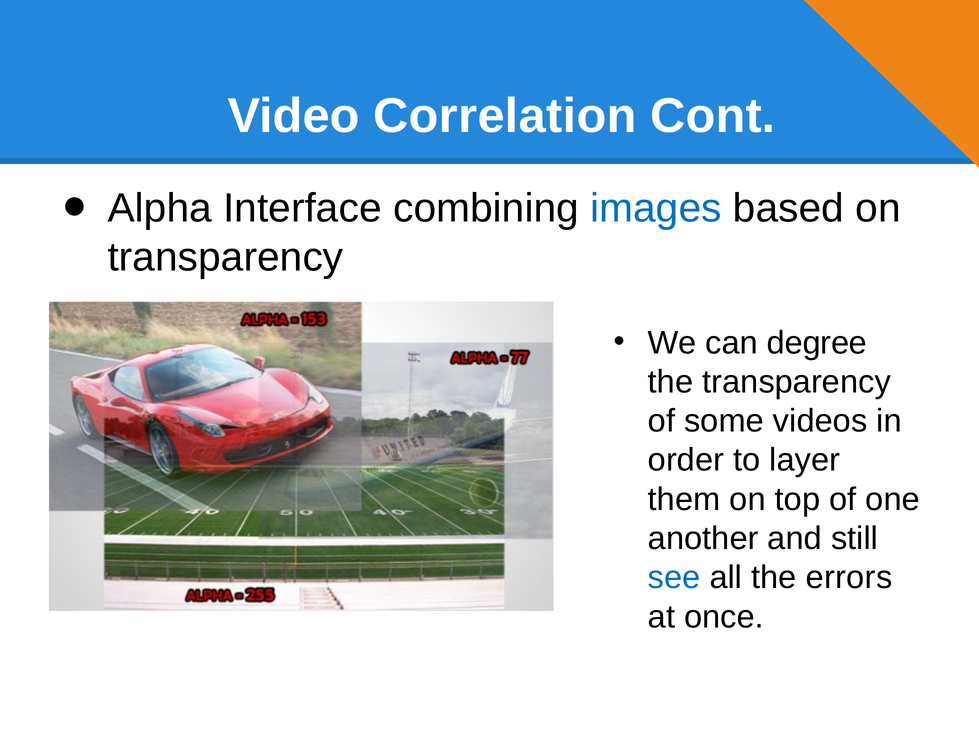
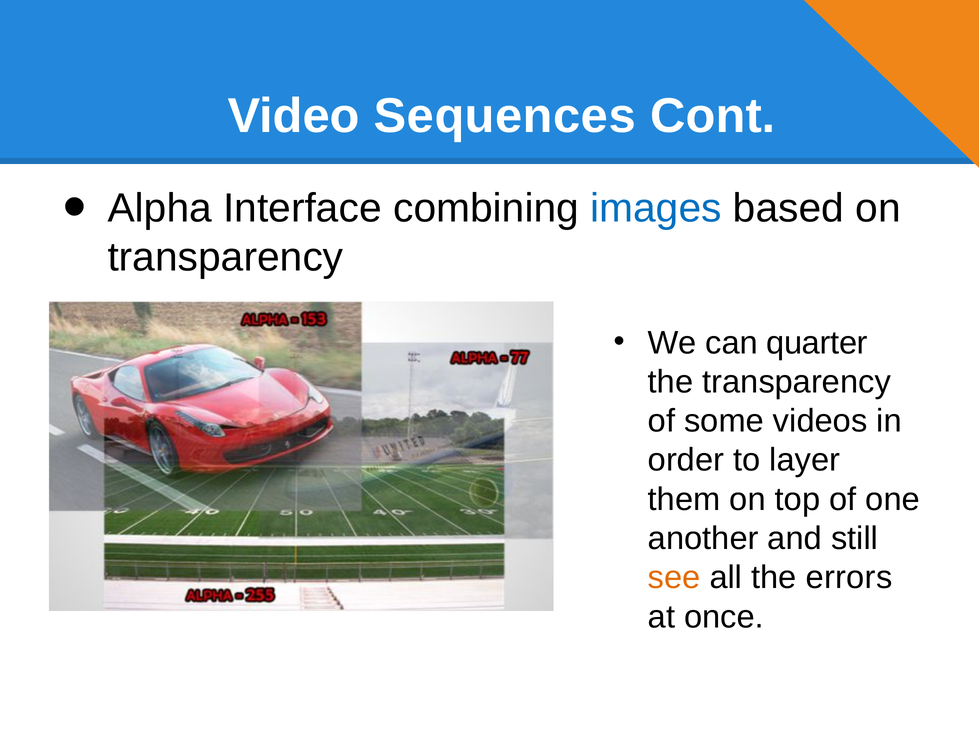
Correlation: Correlation -> Sequences (505, 116)
degree: degree -> quarter (817, 343)
see colour: blue -> orange (674, 578)
